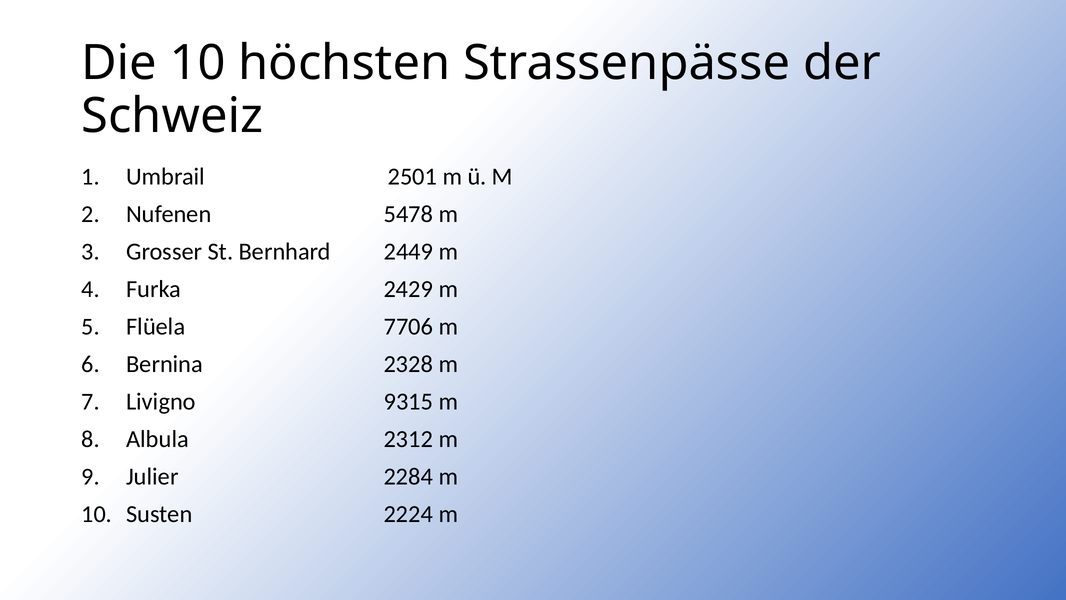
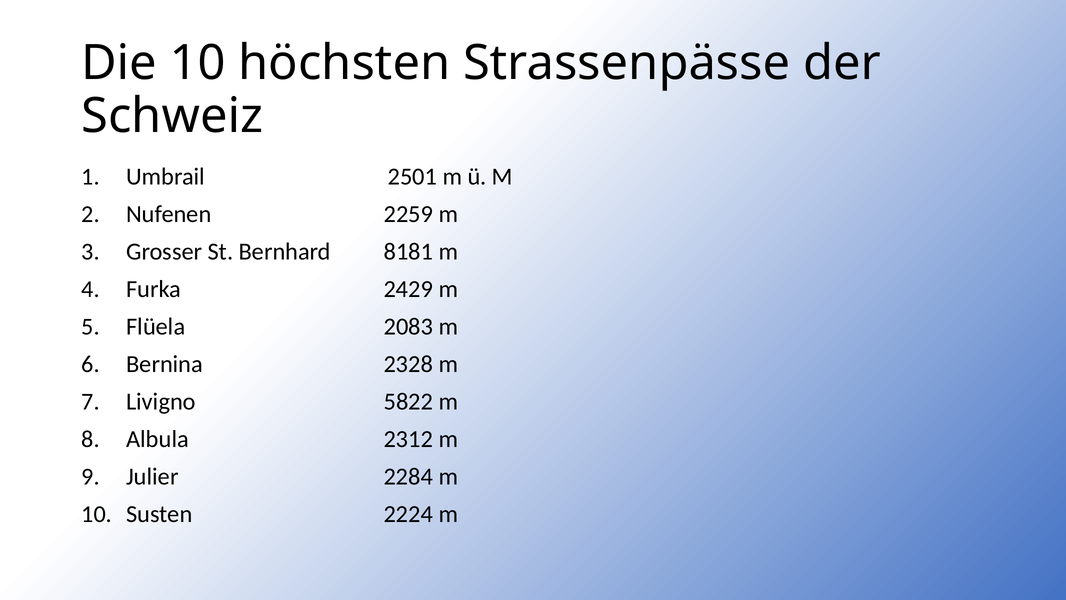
5478: 5478 -> 2259 (408, 214)
2449: 2449 -> 8181 (408, 252)
7706: 7706 -> 2083 (408, 327)
9315: 9315 -> 5822 (408, 402)
